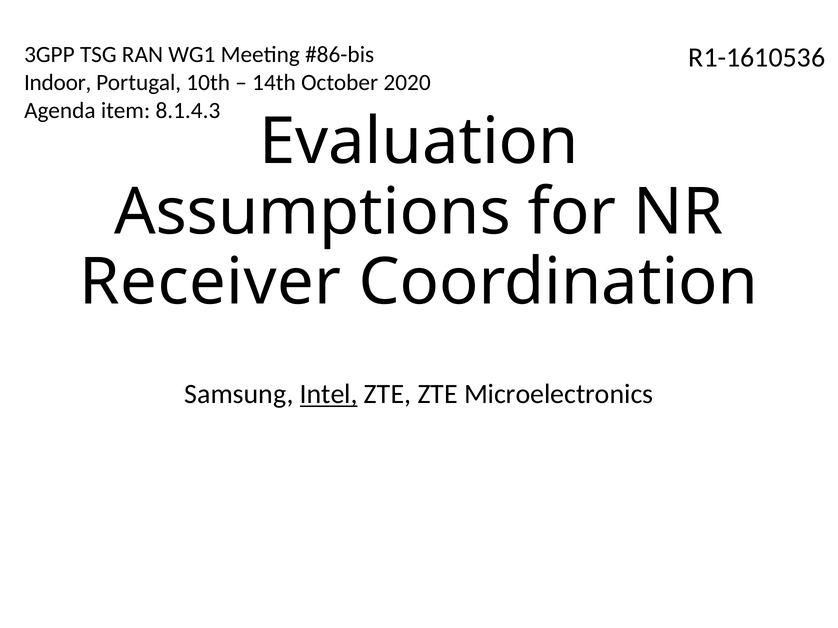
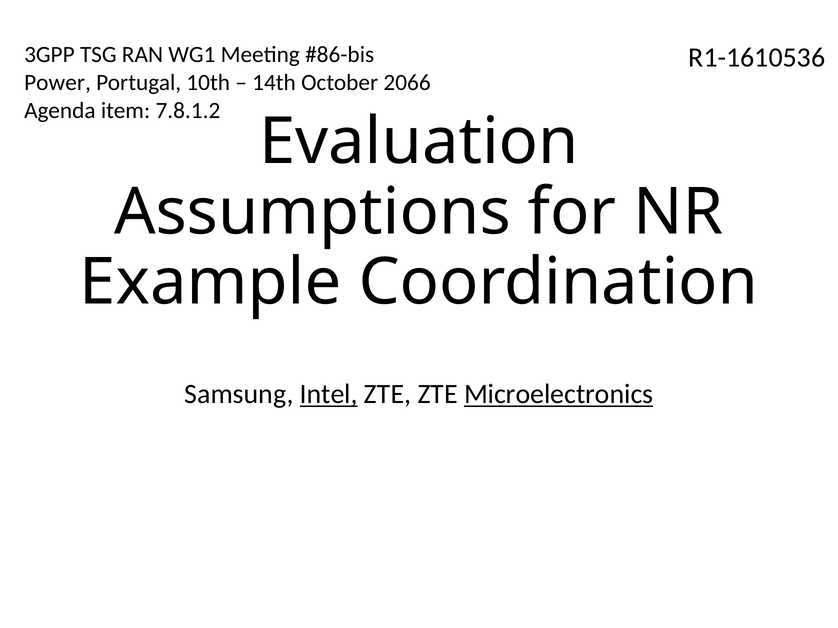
Indoor: Indoor -> Power (58, 83)
2020: 2020 -> 2066 (407, 83)
8.1.4.3: 8.1.4.3 -> 7.8.1.2 (188, 111)
Receiver: Receiver -> Example (211, 283)
Microelectronics underline: none -> present (559, 394)
